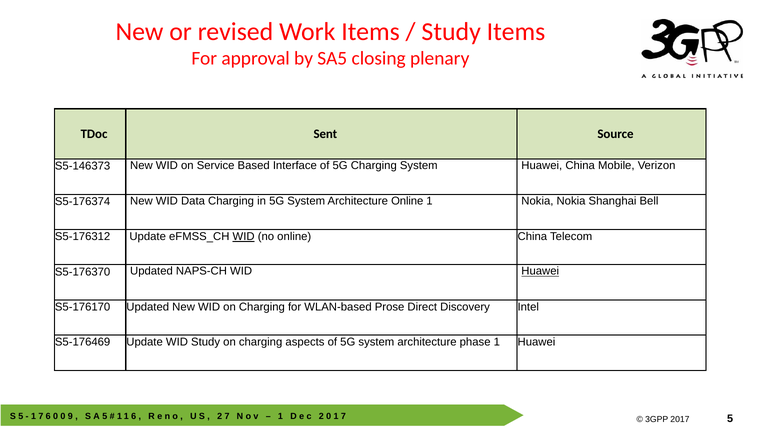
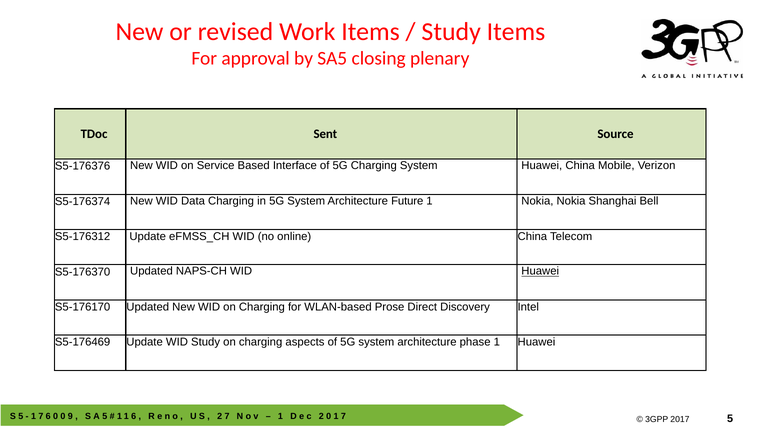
S5-146373: S5-146373 -> S5-176376 (83, 166)
Architecture Online: Online -> Future (407, 201)
WID underline: present -> none (244, 237)
